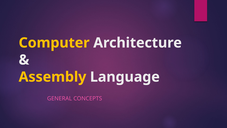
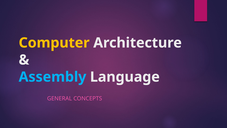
Assembly colour: yellow -> light blue (52, 77)
